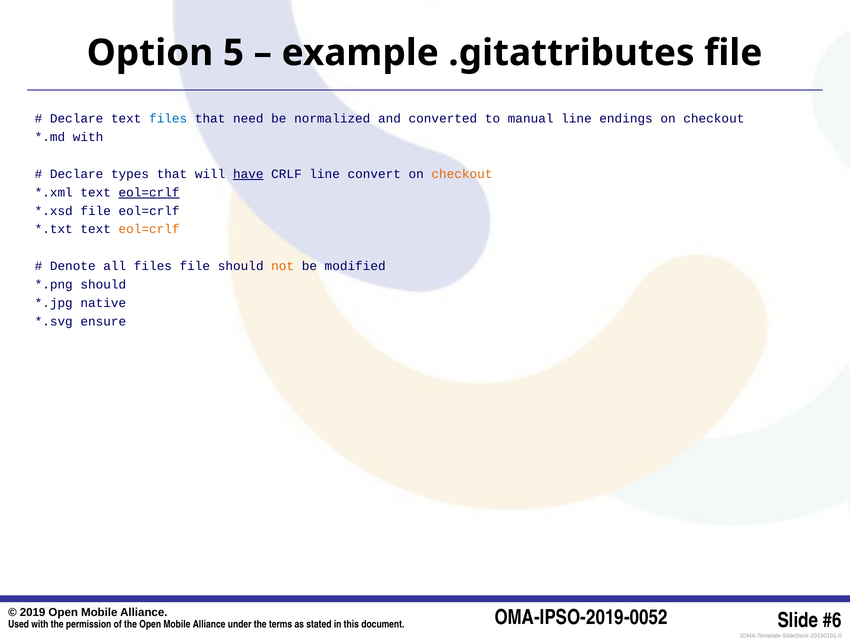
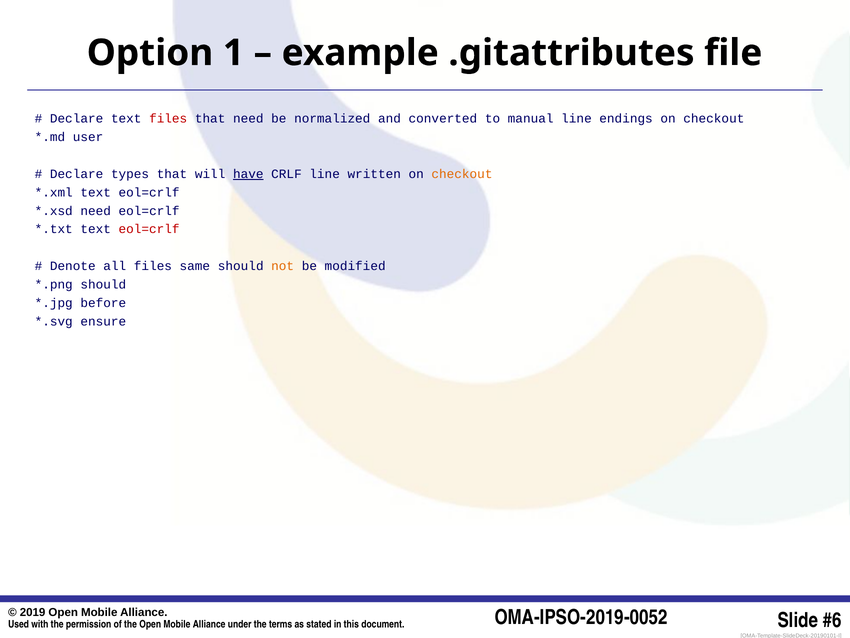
5: 5 -> 1 (233, 53)
files colour: blue -> red (168, 119)
with: with -> user (88, 137)
convert: convert -> written (374, 174)
eol=crlf underline: present -> none (149, 192)
file: file -> need (96, 211)
eol=crlf colour: orange -> red (149, 229)
files file: file -> same (195, 266)
native: native -> before (103, 303)
